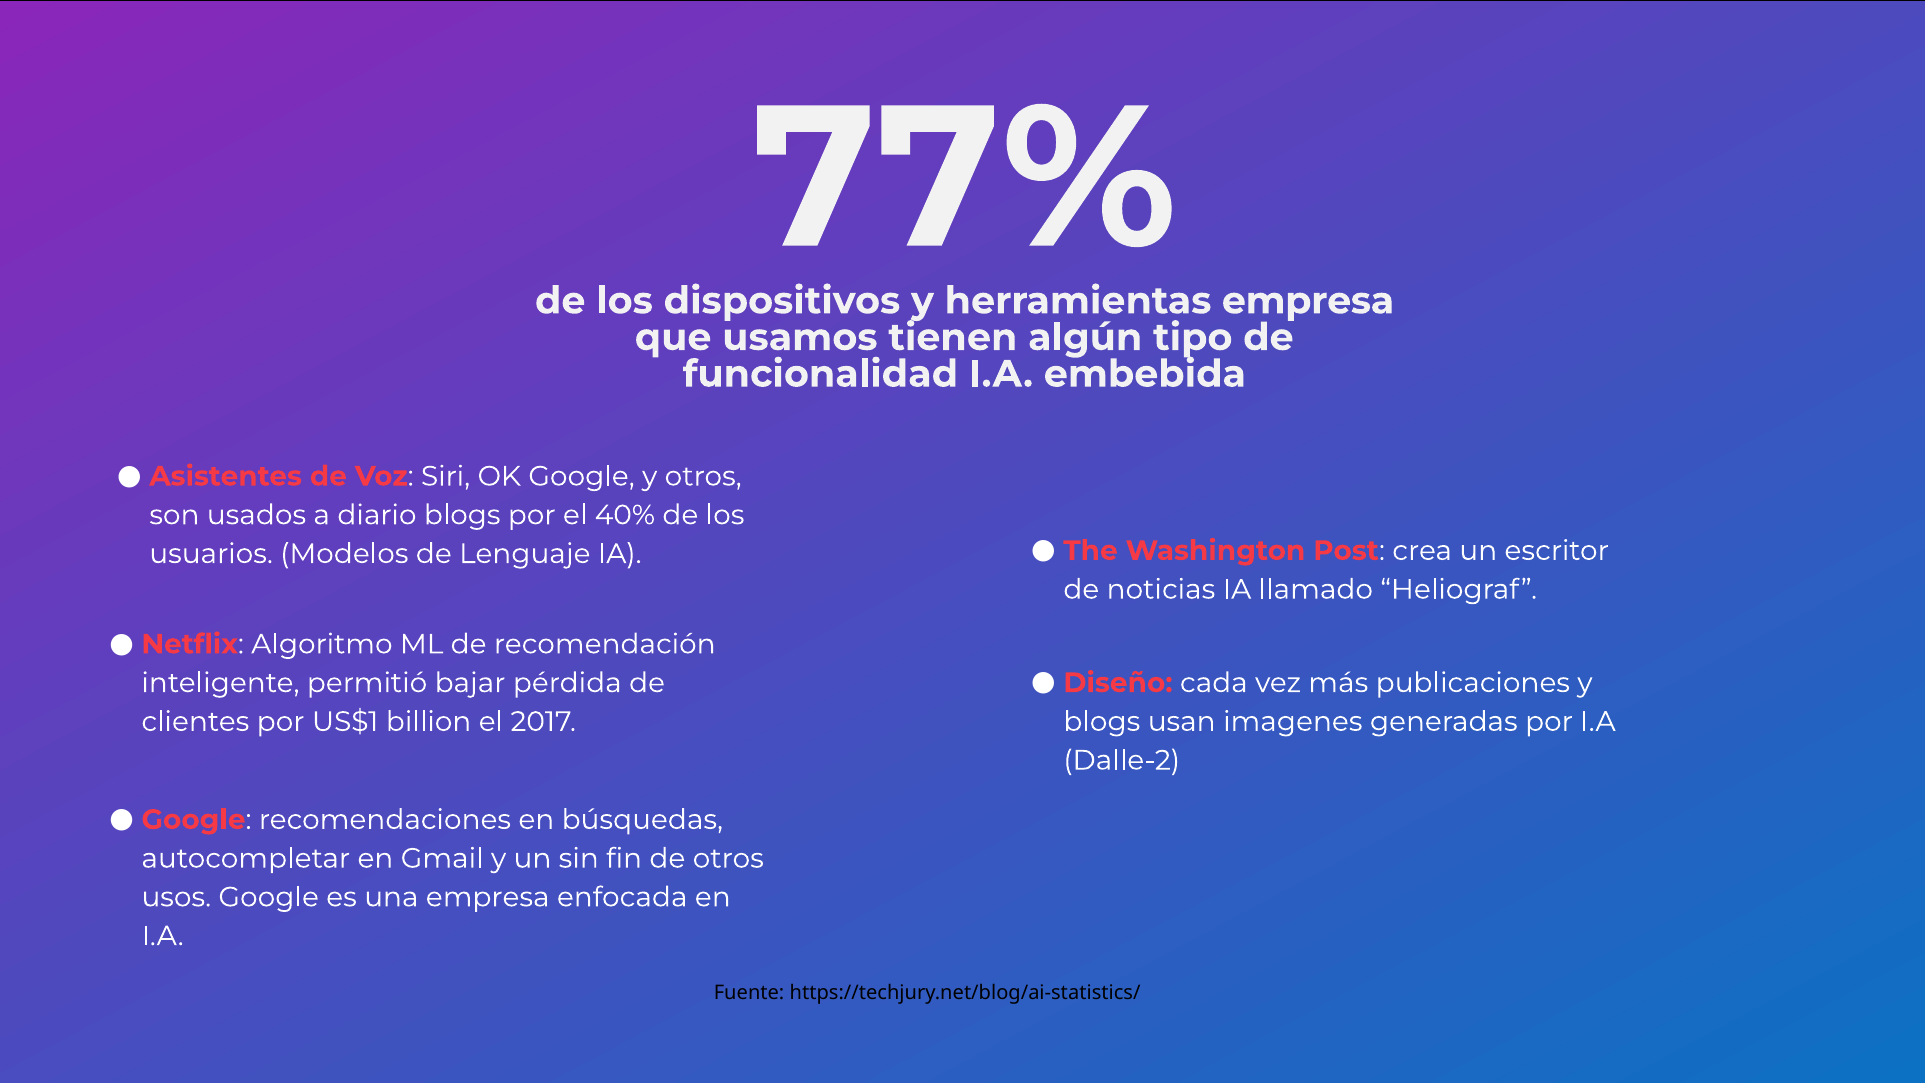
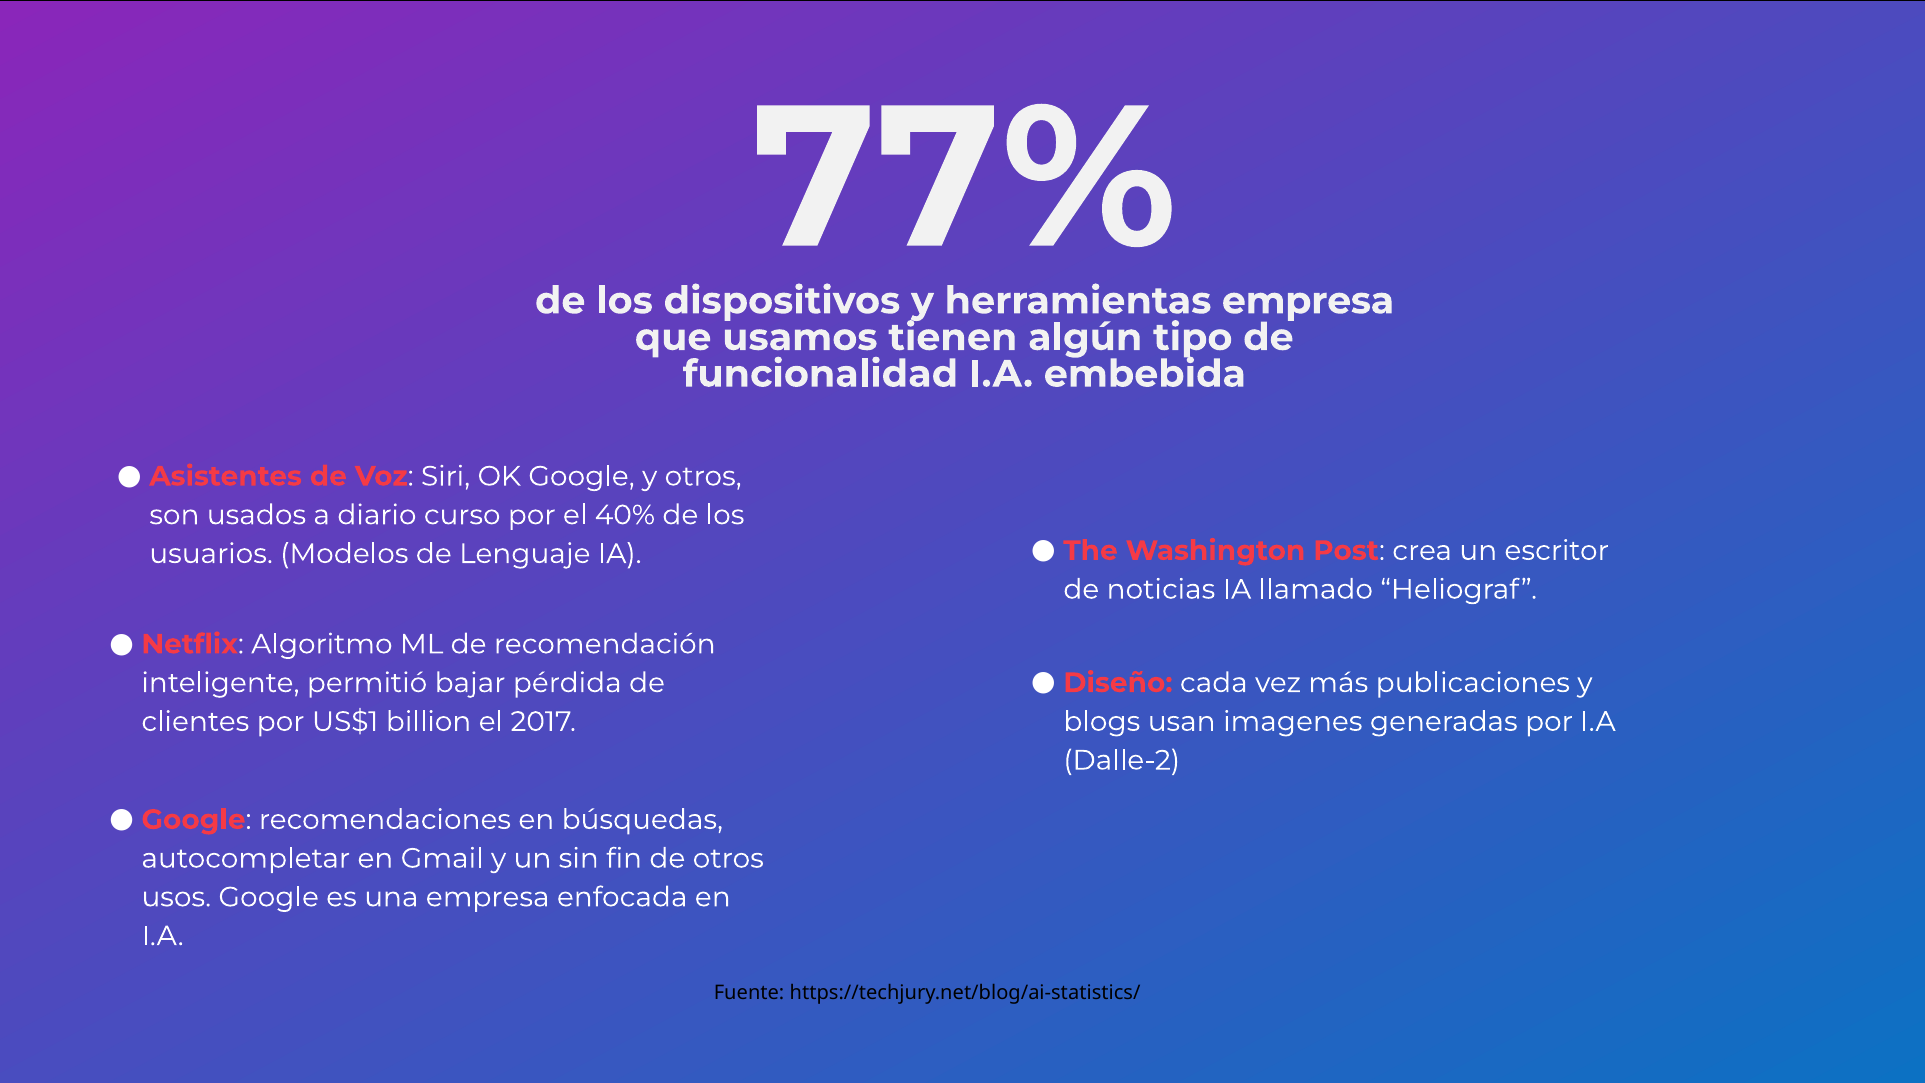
diario blogs: blogs -> curso (462, 515)
